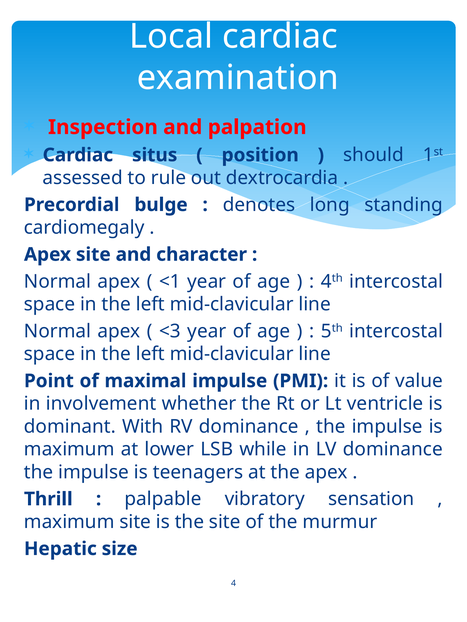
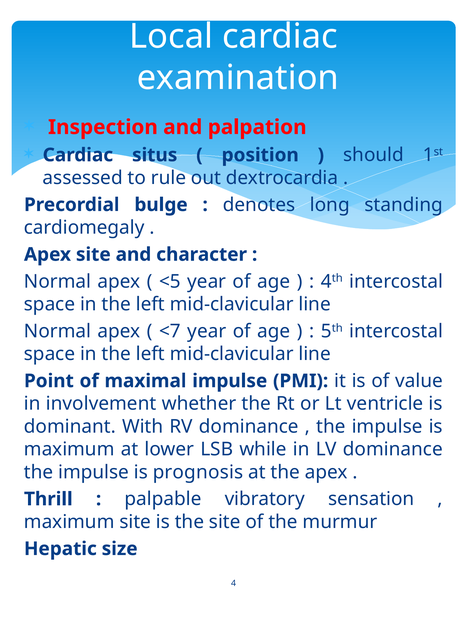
<1: <1 -> <5 (170, 282)
<3: <3 -> <7 (170, 332)
teenagers: teenagers -> prognosis (198, 473)
